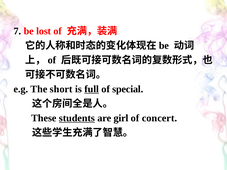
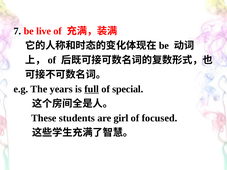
lost: lost -> live (44, 31)
short: short -> years (61, 89)
students underline: present -> none (77, 118)
concert: concert -> focused (159, 118)
